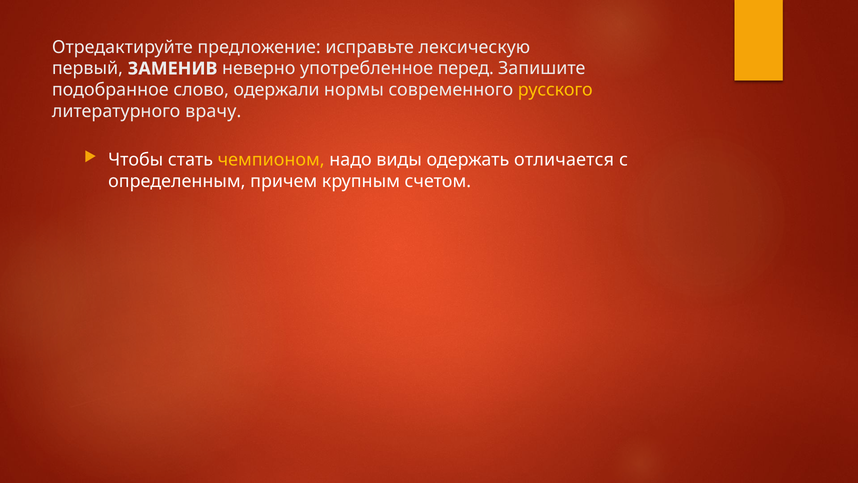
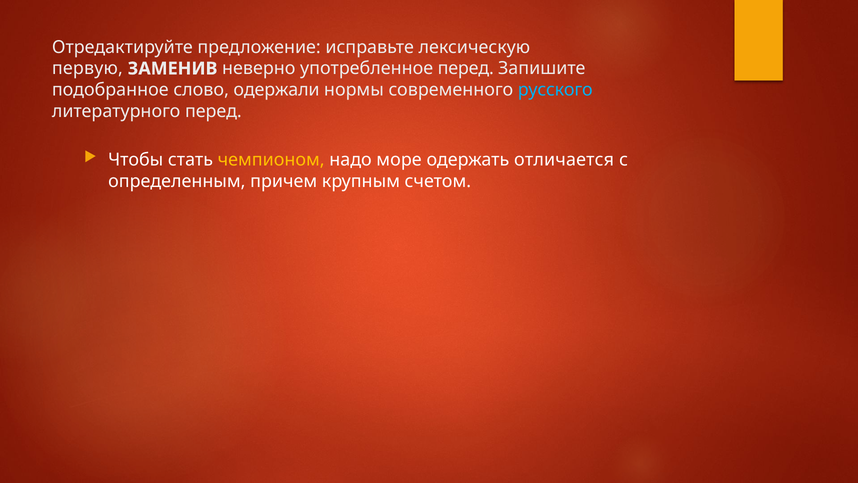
первый: первый -> первую (87, 69)
русского colour: yellow -> light blue (555, 90)
литературного врачу: врачу -> перед (213, 111)
виды: виды -> море (399, 160)
